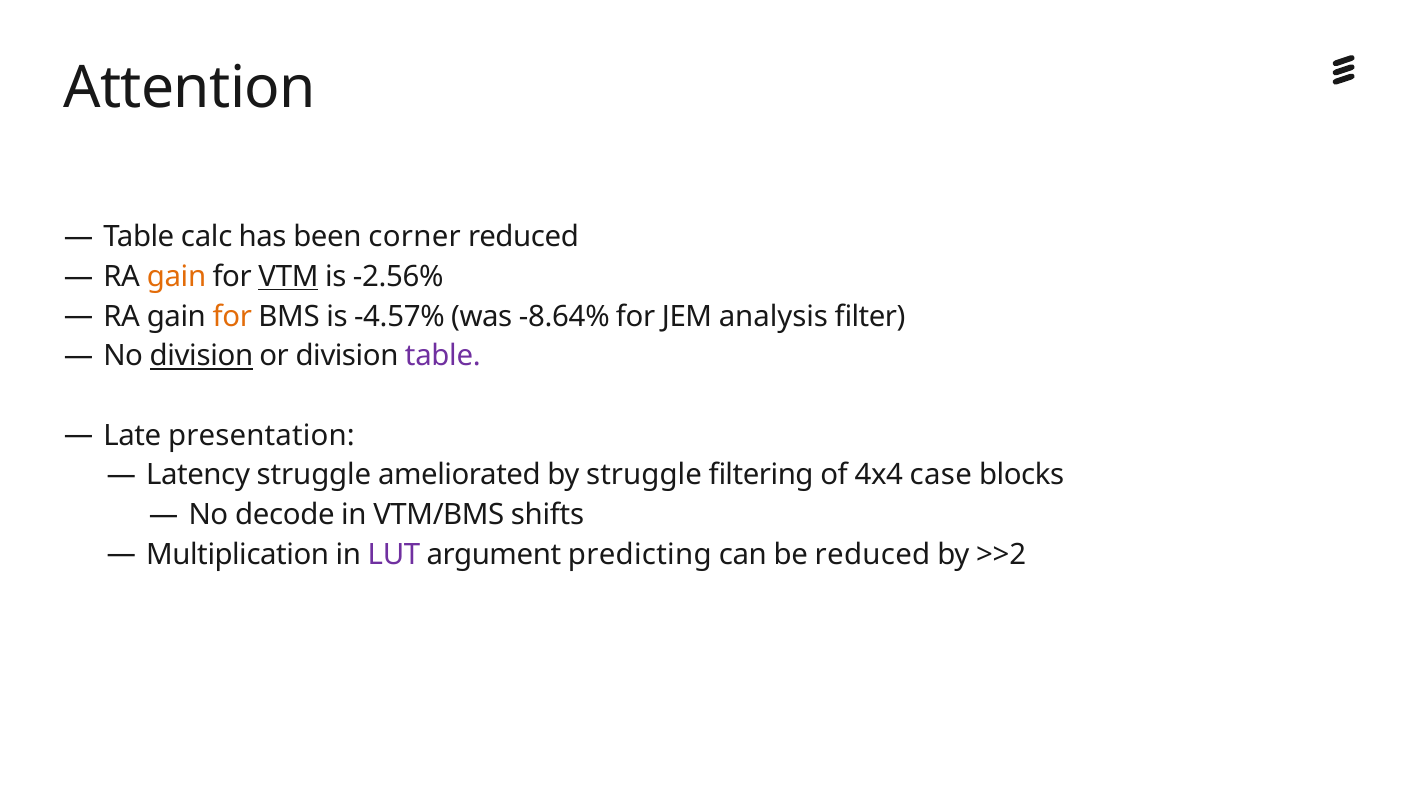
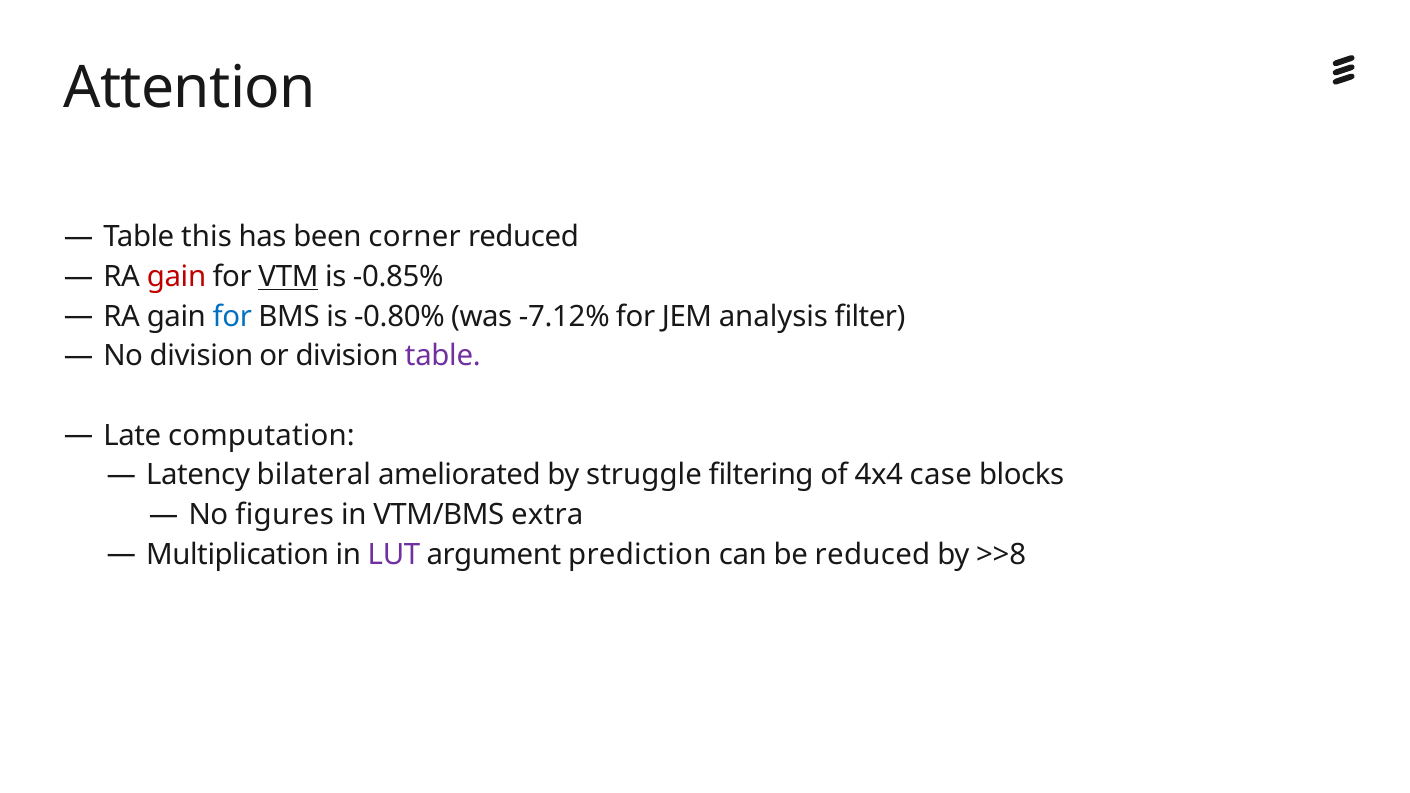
calc: calc -> this (206, 237)
gain colour: orange -> red (176, 277)
-2.56%: -2.56% -> -0.85% (398, 277)
for colour: orange -> blue (232, 317)
-4.57%: -4.57% -> -0.80% (399, 317)
-8.64%: -8.64% -> -7.12% (564, 317)
division underline: present -> none (201, 356)
presentation: presentation -> computation (261, 436)
Latency struggle: struggle -> bilateral (314, 475)
decode: decode -> figures (285, 515)
shifts: shifts -> extra (547, 515)
predicting: predicting -> prediction (640, 555)
>>2: >>2 -> >>8 (1001, 555)
